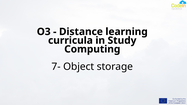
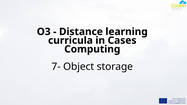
Study: Study -> Cases (122, 40)
